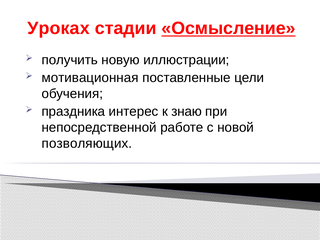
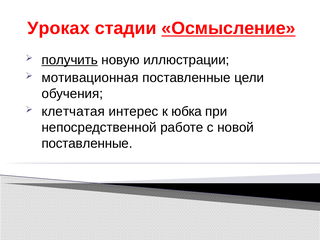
получить underline: none -> present (70, 60)
праздника: праздника -> клетчатая (73, 111)
знаю: знаю -> юбка (187, 111)
позволяющих: позволяющих -> поставленные (87, 143)
